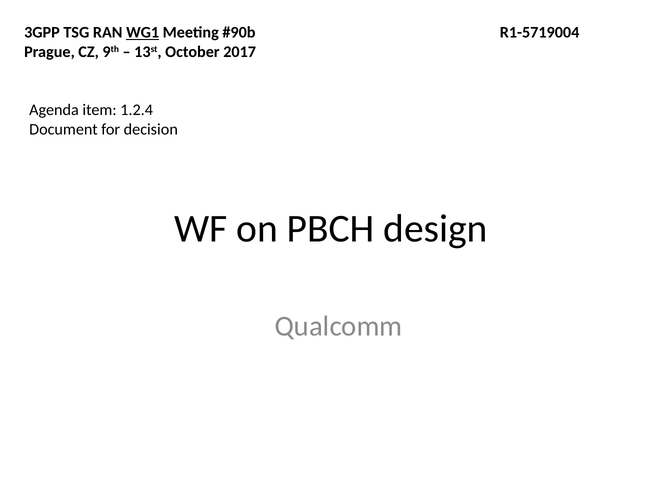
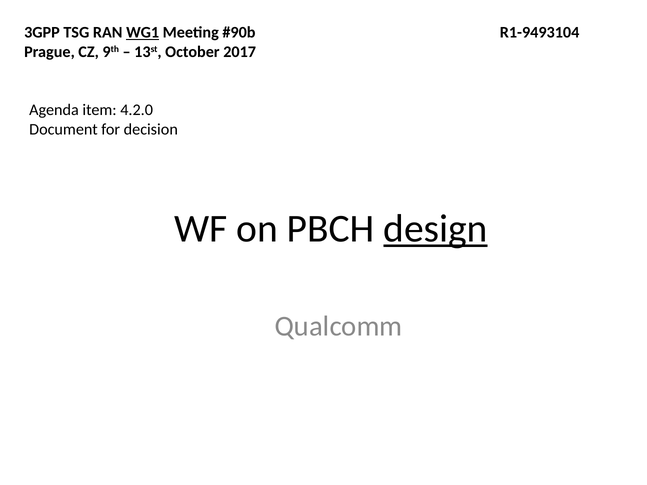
R1-5719004: R1-5719004 -> R1-9493104 (540, 32)
1.2.4: 1.2.4 -> 4.2.0 (137, 110)
design underline: none -> present (435, 229)
